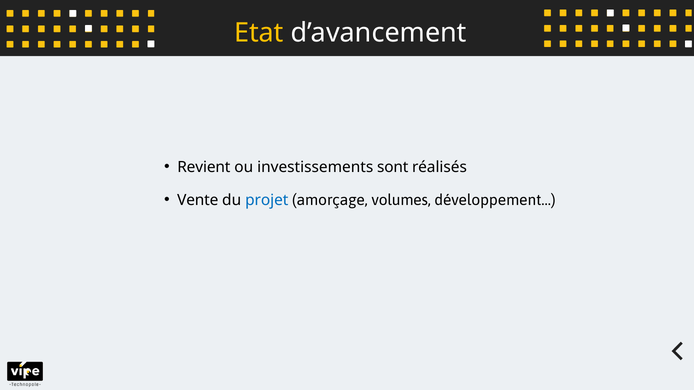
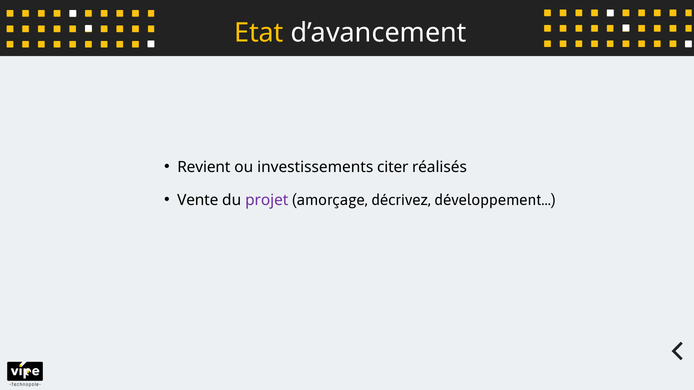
sont: sont -> citer (393, 167)
projet colour: blue -> purple (267, 200)
volumes: volumes -> décrivez (401, 200)
